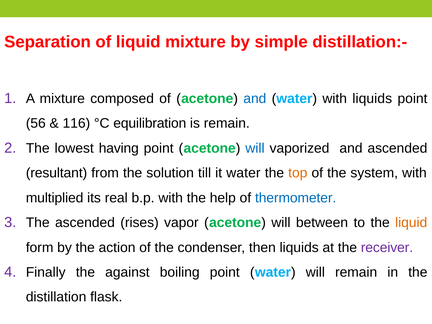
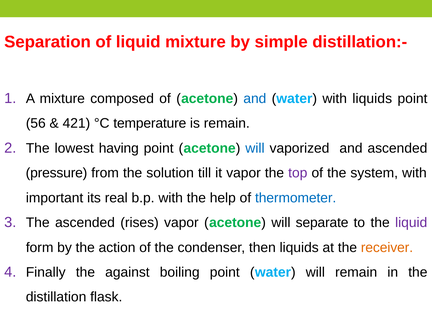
116: 116 -> 421 (76, 123)
equilibration: equilibration -> temperature (150, 123)
resultant: resultant -> pressure (57, 173)
it water: water -> vapor (244, 173)
top colour: orange -> purple (298, 173)
multiplied: multiplied -> important (55, 198)
between: between -> separate (322, 223)
liquid colour: orange -> purple (411, 223)
receiver colour: purple -> orange (387, 247)
